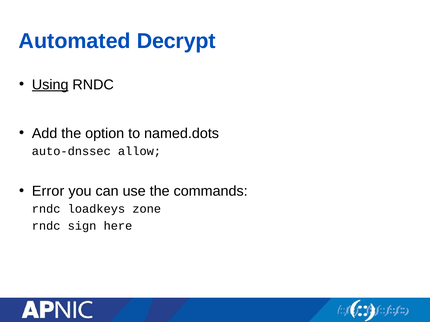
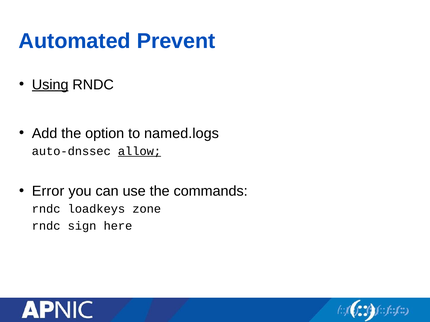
Decrypt: Decrypt -> Prevent (176, 41)
named.dots: named.dots -> named.logs (182, 134)
allow underline: none -> present (140, 152)
